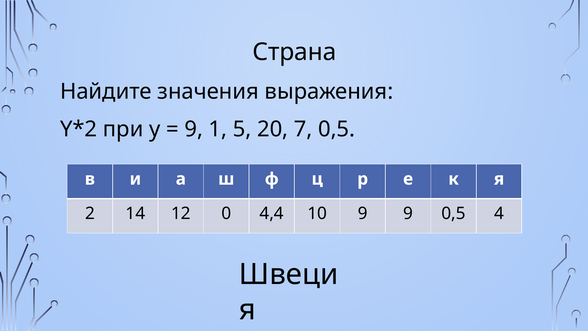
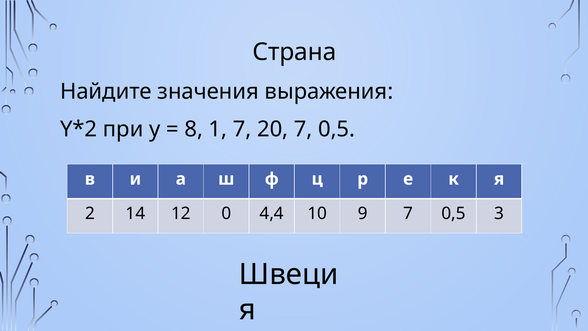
9: 9 -> 8 (194, 129)
1 5: 5 -> 7 (242, 129)
9 9: 9 -> 7 (408, 213)
4: 4 -> 3 (499, 213)
